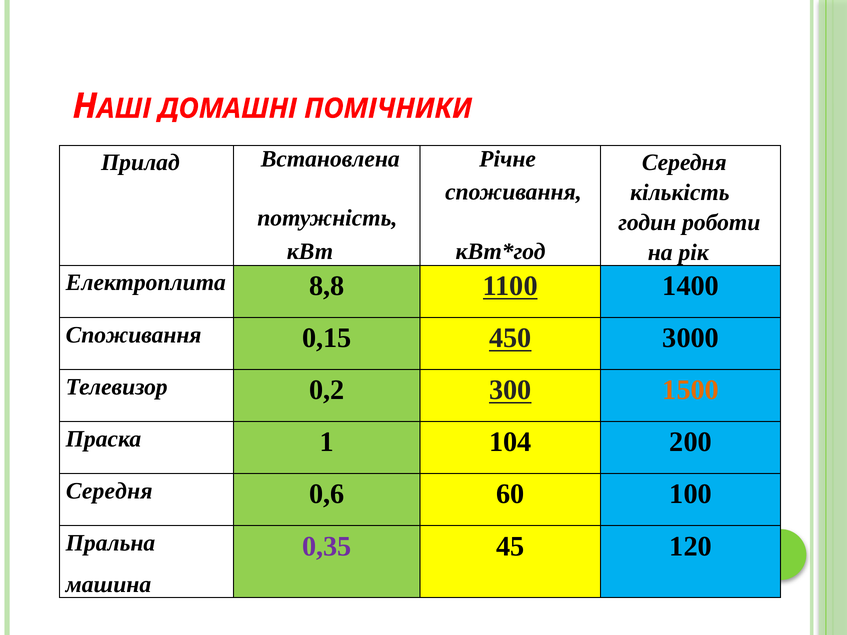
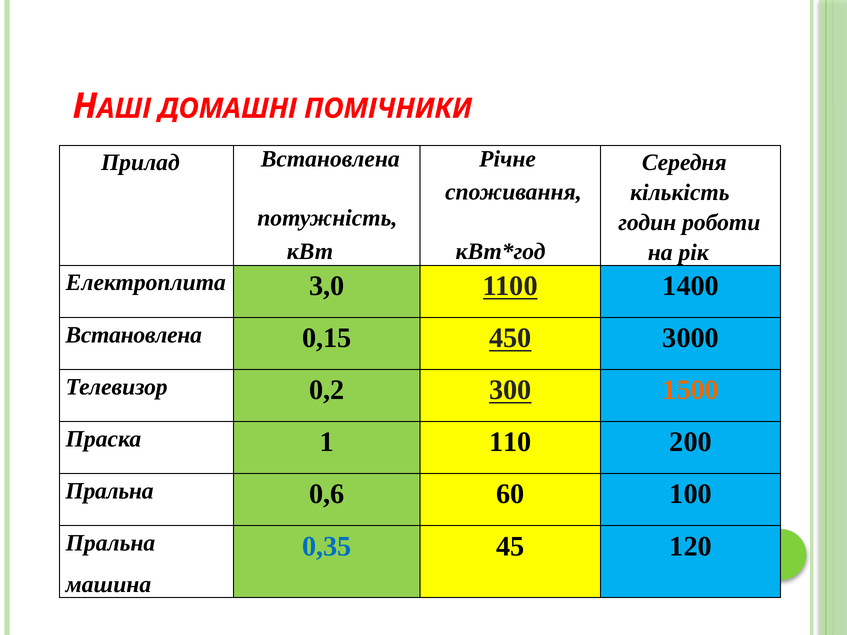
8,8: 8,8 -> 3,0 (327, 286)
Споживання: Споживання -> Встановлена (134, 335)
104: 104 -> 110 (510, 442)
Середня: Середня -> Пральна (110, 491)
0,35 colour: purple -> blue (327, 546)
